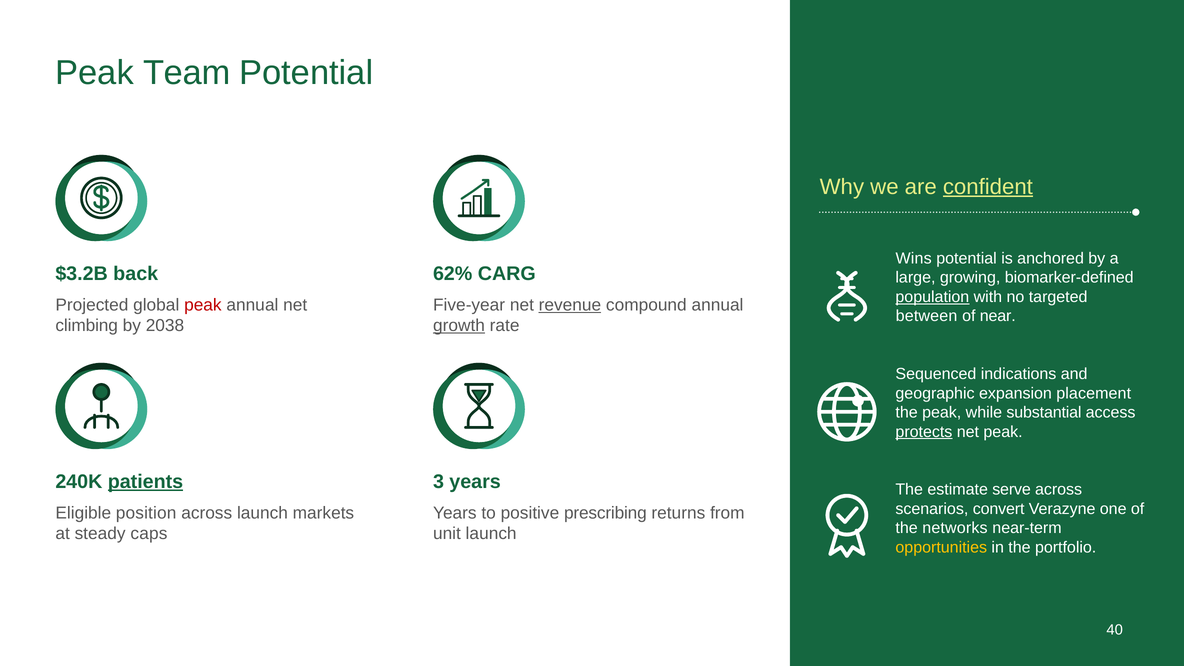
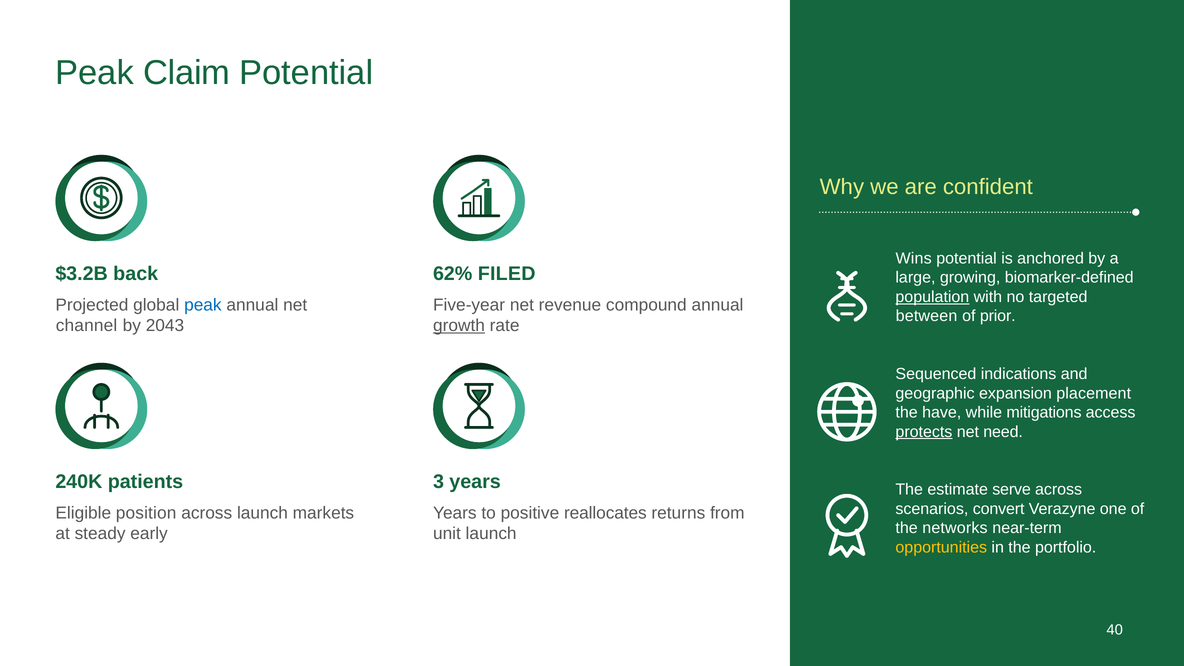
Team: Team -> Claim (187, 73)
confident underline: present -> none (988, 187)
CARG: CARG -> FILED (507, 274)
peak colour: red -> blue (203, 305)
revenue underline: present -> none (570, 305)
near: near -> prior (998, 316)
climbing: climbing -> channel (87, 326)
2038: 2038 -> 2043 (165, 326)
the peak: peak -> have (942, 413)
substantial: substantial -> mitigations (1044, 413)
net peak: peak -> need (1003, 432)
patients underline: present -> none (145, 482)
prescribing: prescribing -> reallocates (605, 513)
caps: caps -> early (149, 534)
